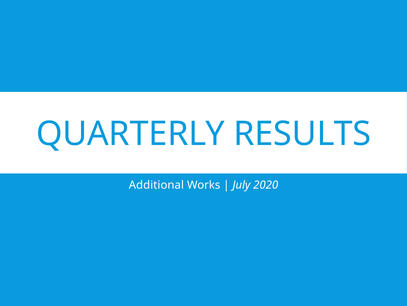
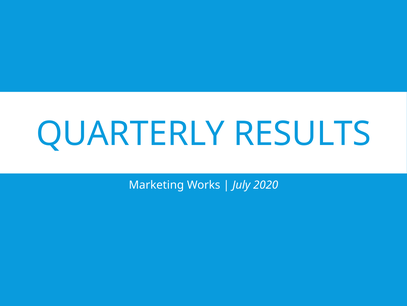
Additional: Additional -> Marketing (156, 185)
